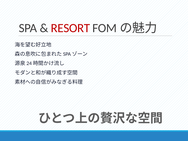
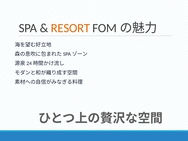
RESORT colour: red -> orange (70, 28)
